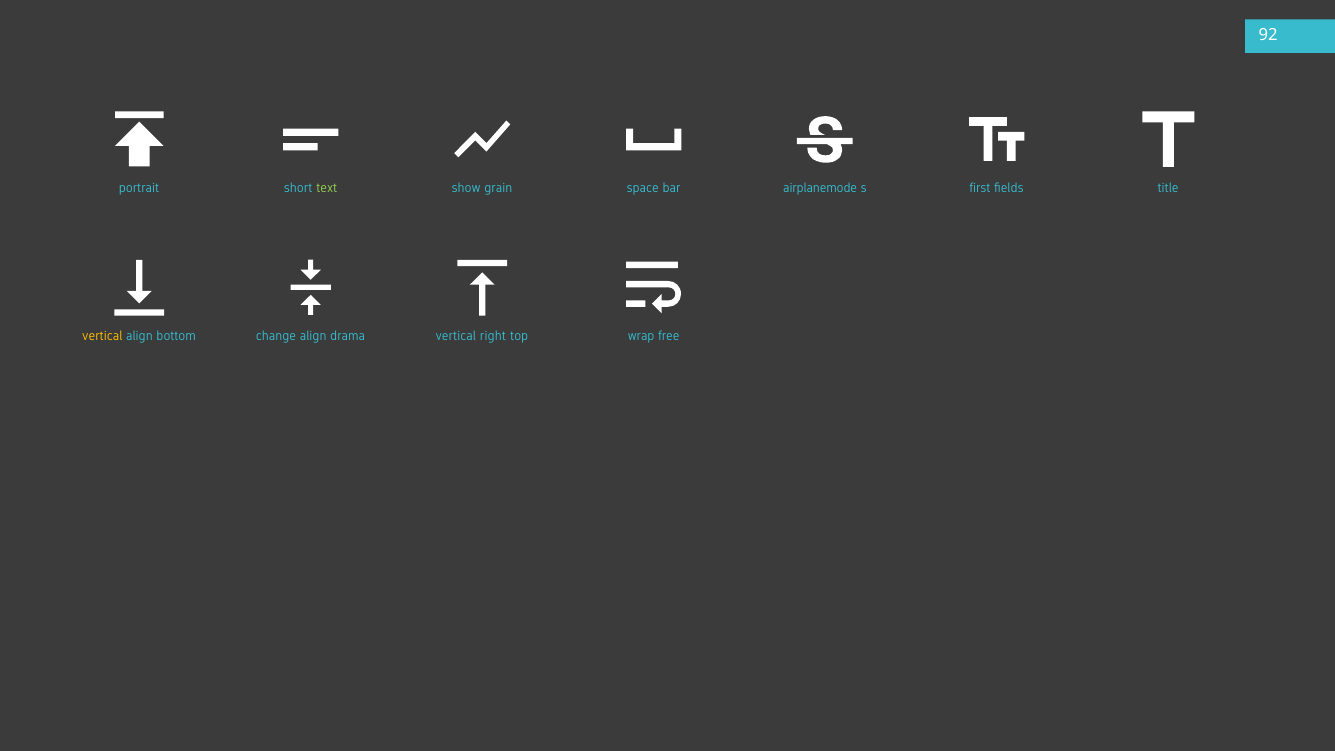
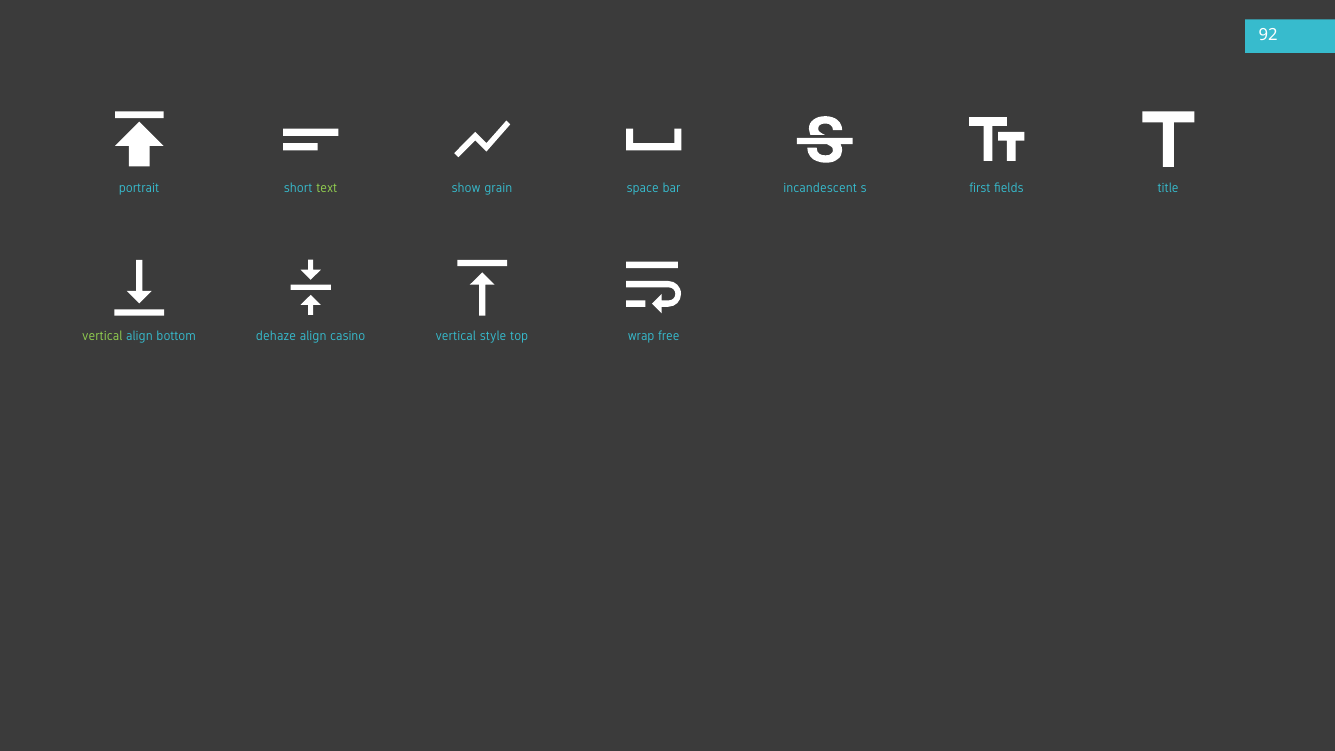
airplanemode: airplanemode -> incandescent (820, 188)
vertical colour: yellow -> light green (102, 336)
change: change -> dehaze (276, 336)
drama: drama -> casino (348, 336)
right: right -> style (493, 336)
